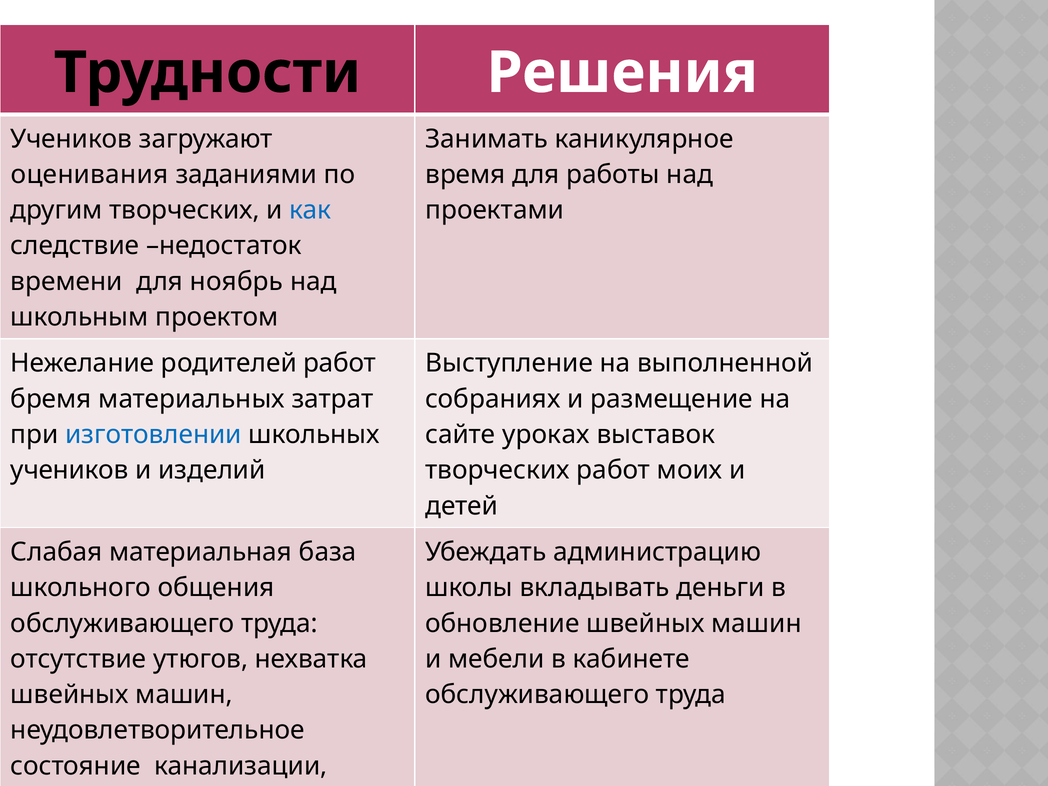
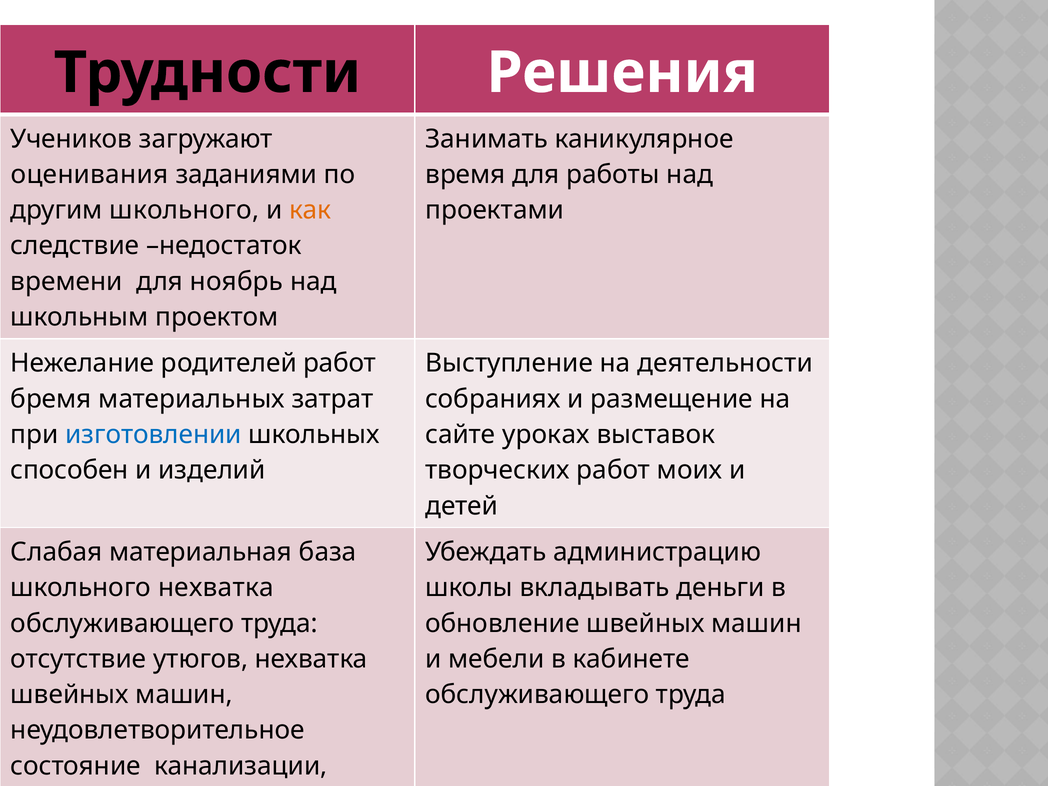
другим творческих: творческих -> школьного (184, 210)
как colour: blue -> orange (310, 210)
выполненной: выполненной -> деятельности (725, 363)
учеников: учеников -> способен (69, 470)
школьного общения: общения -> нехватка (216, 588)
